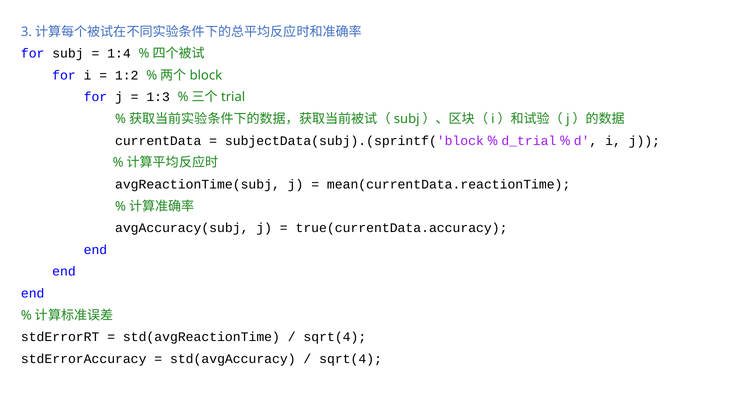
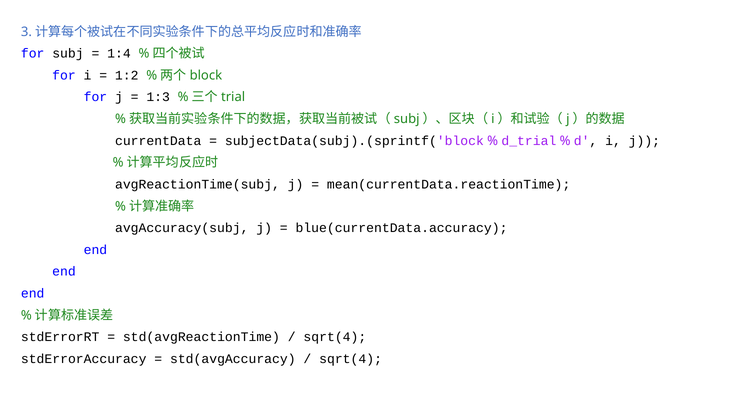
true(currentData.accuracy: true(currentData.accuracy -> blue(currentData.accuracy (402, 228)
